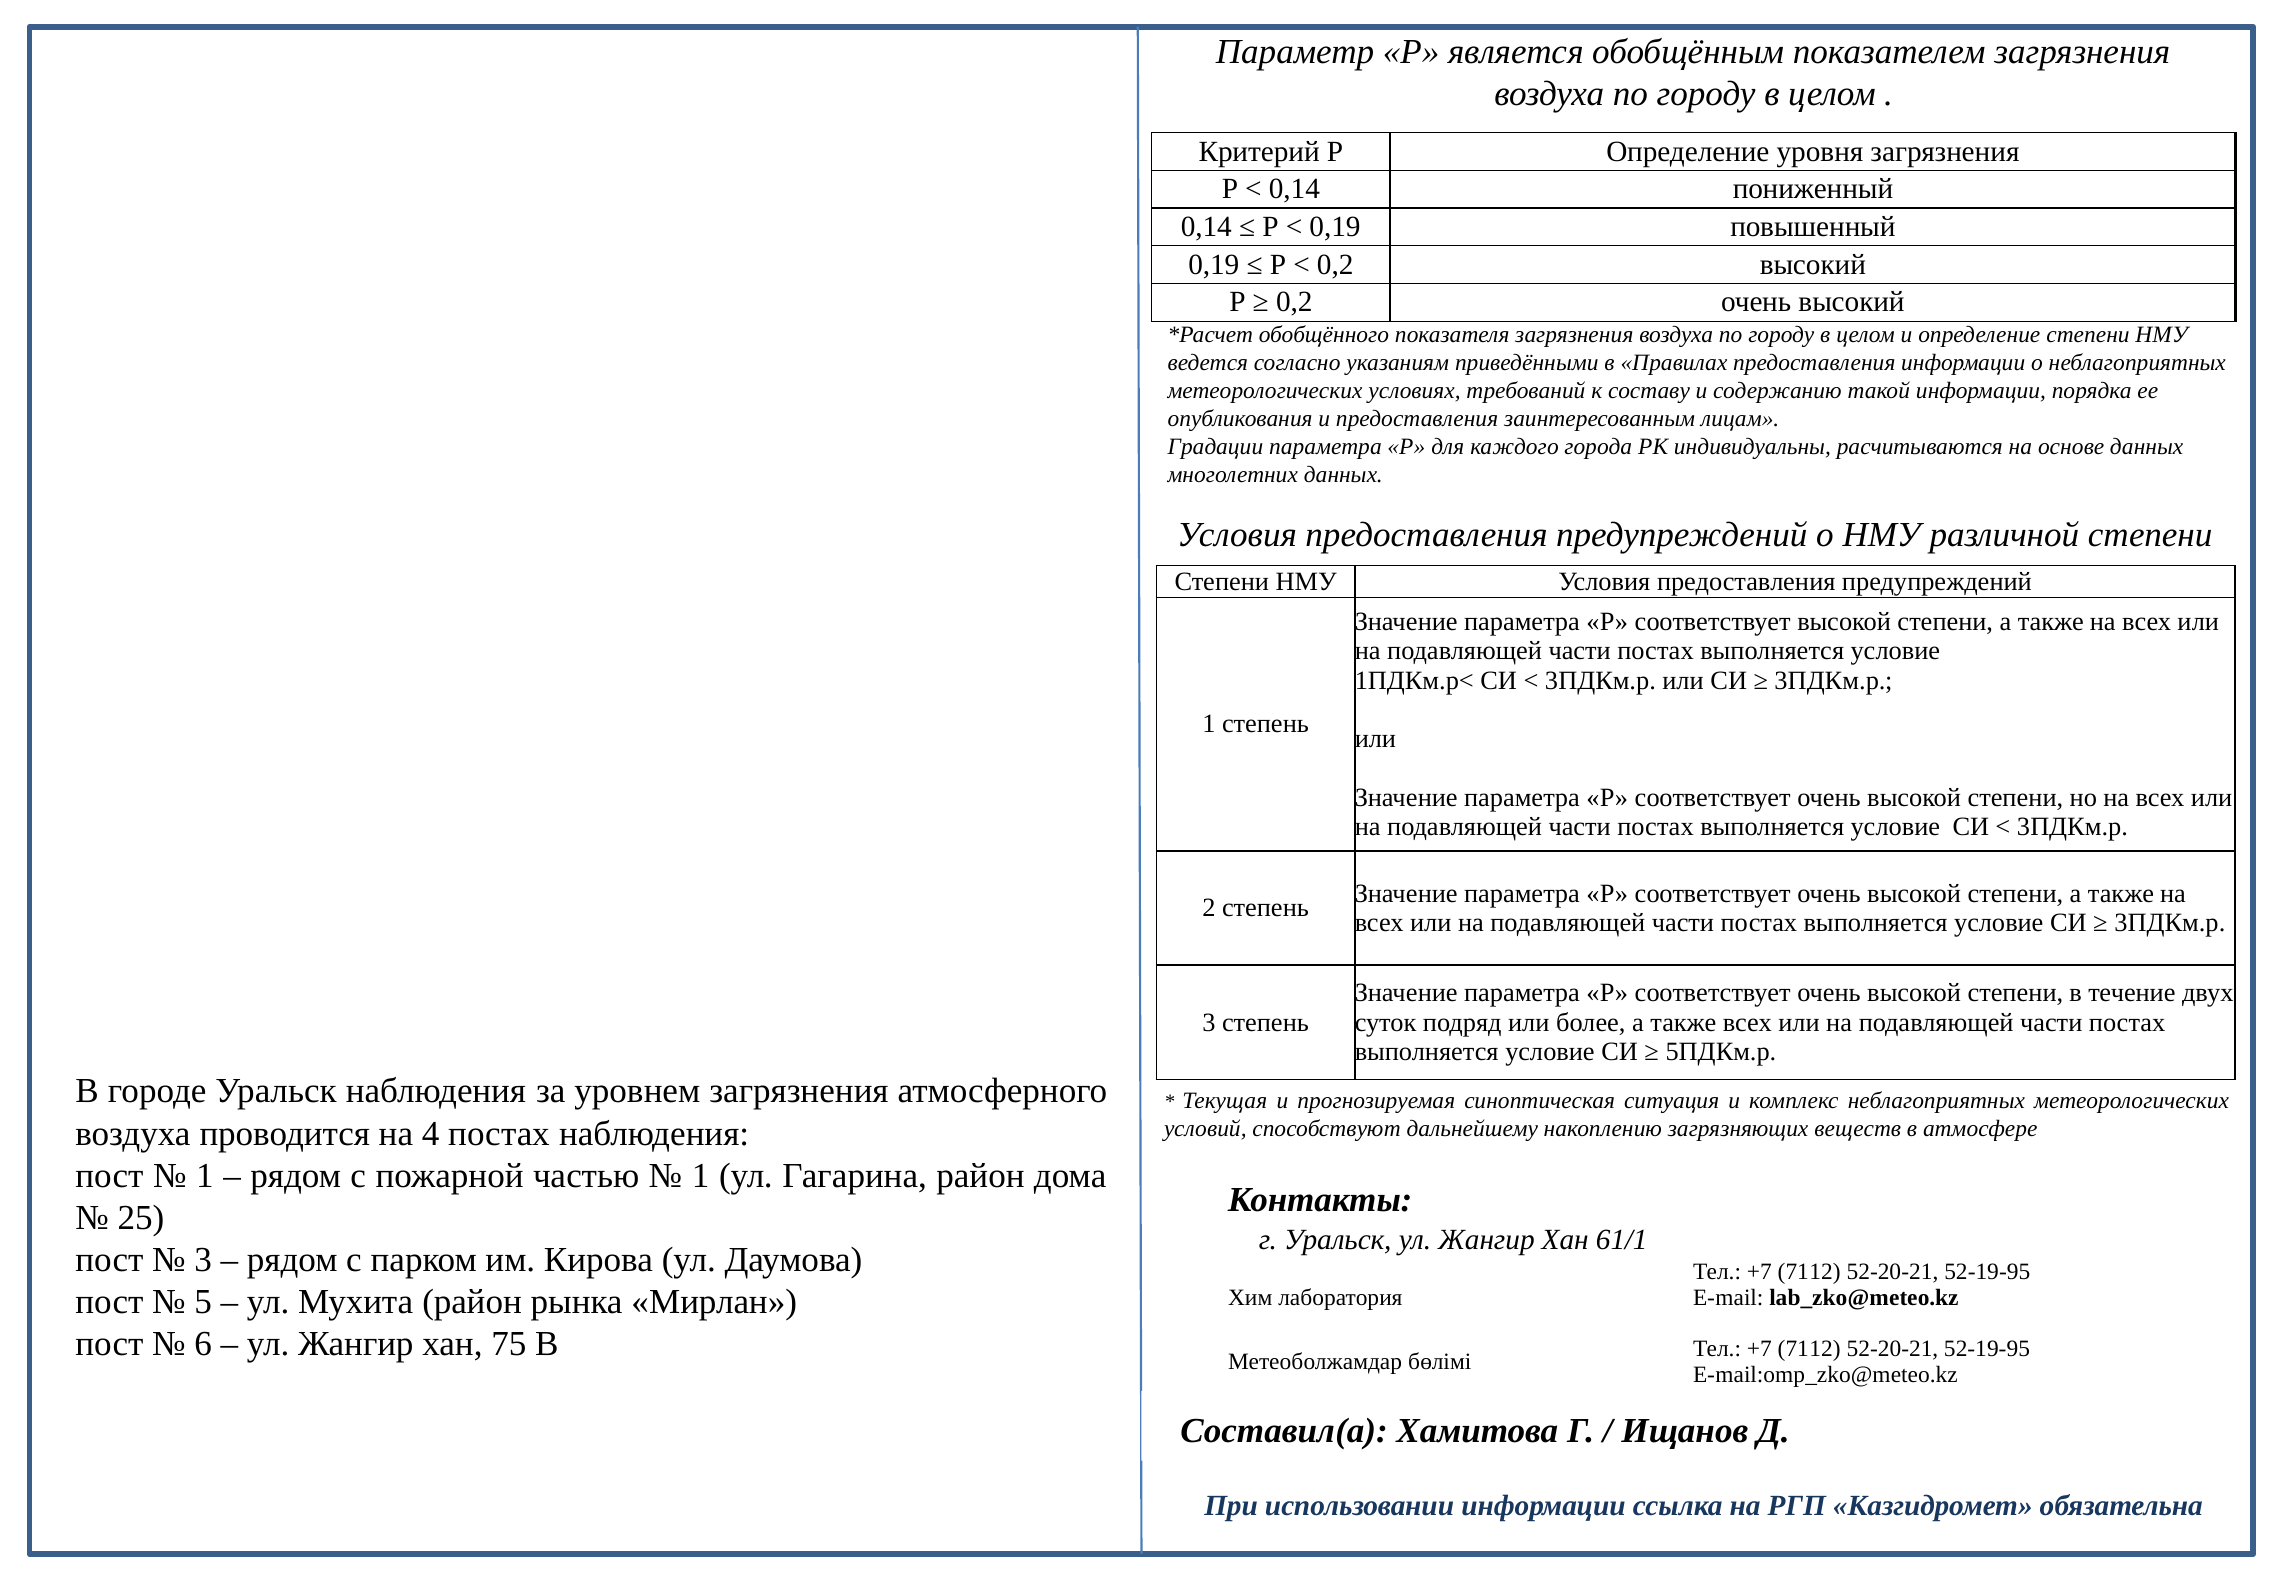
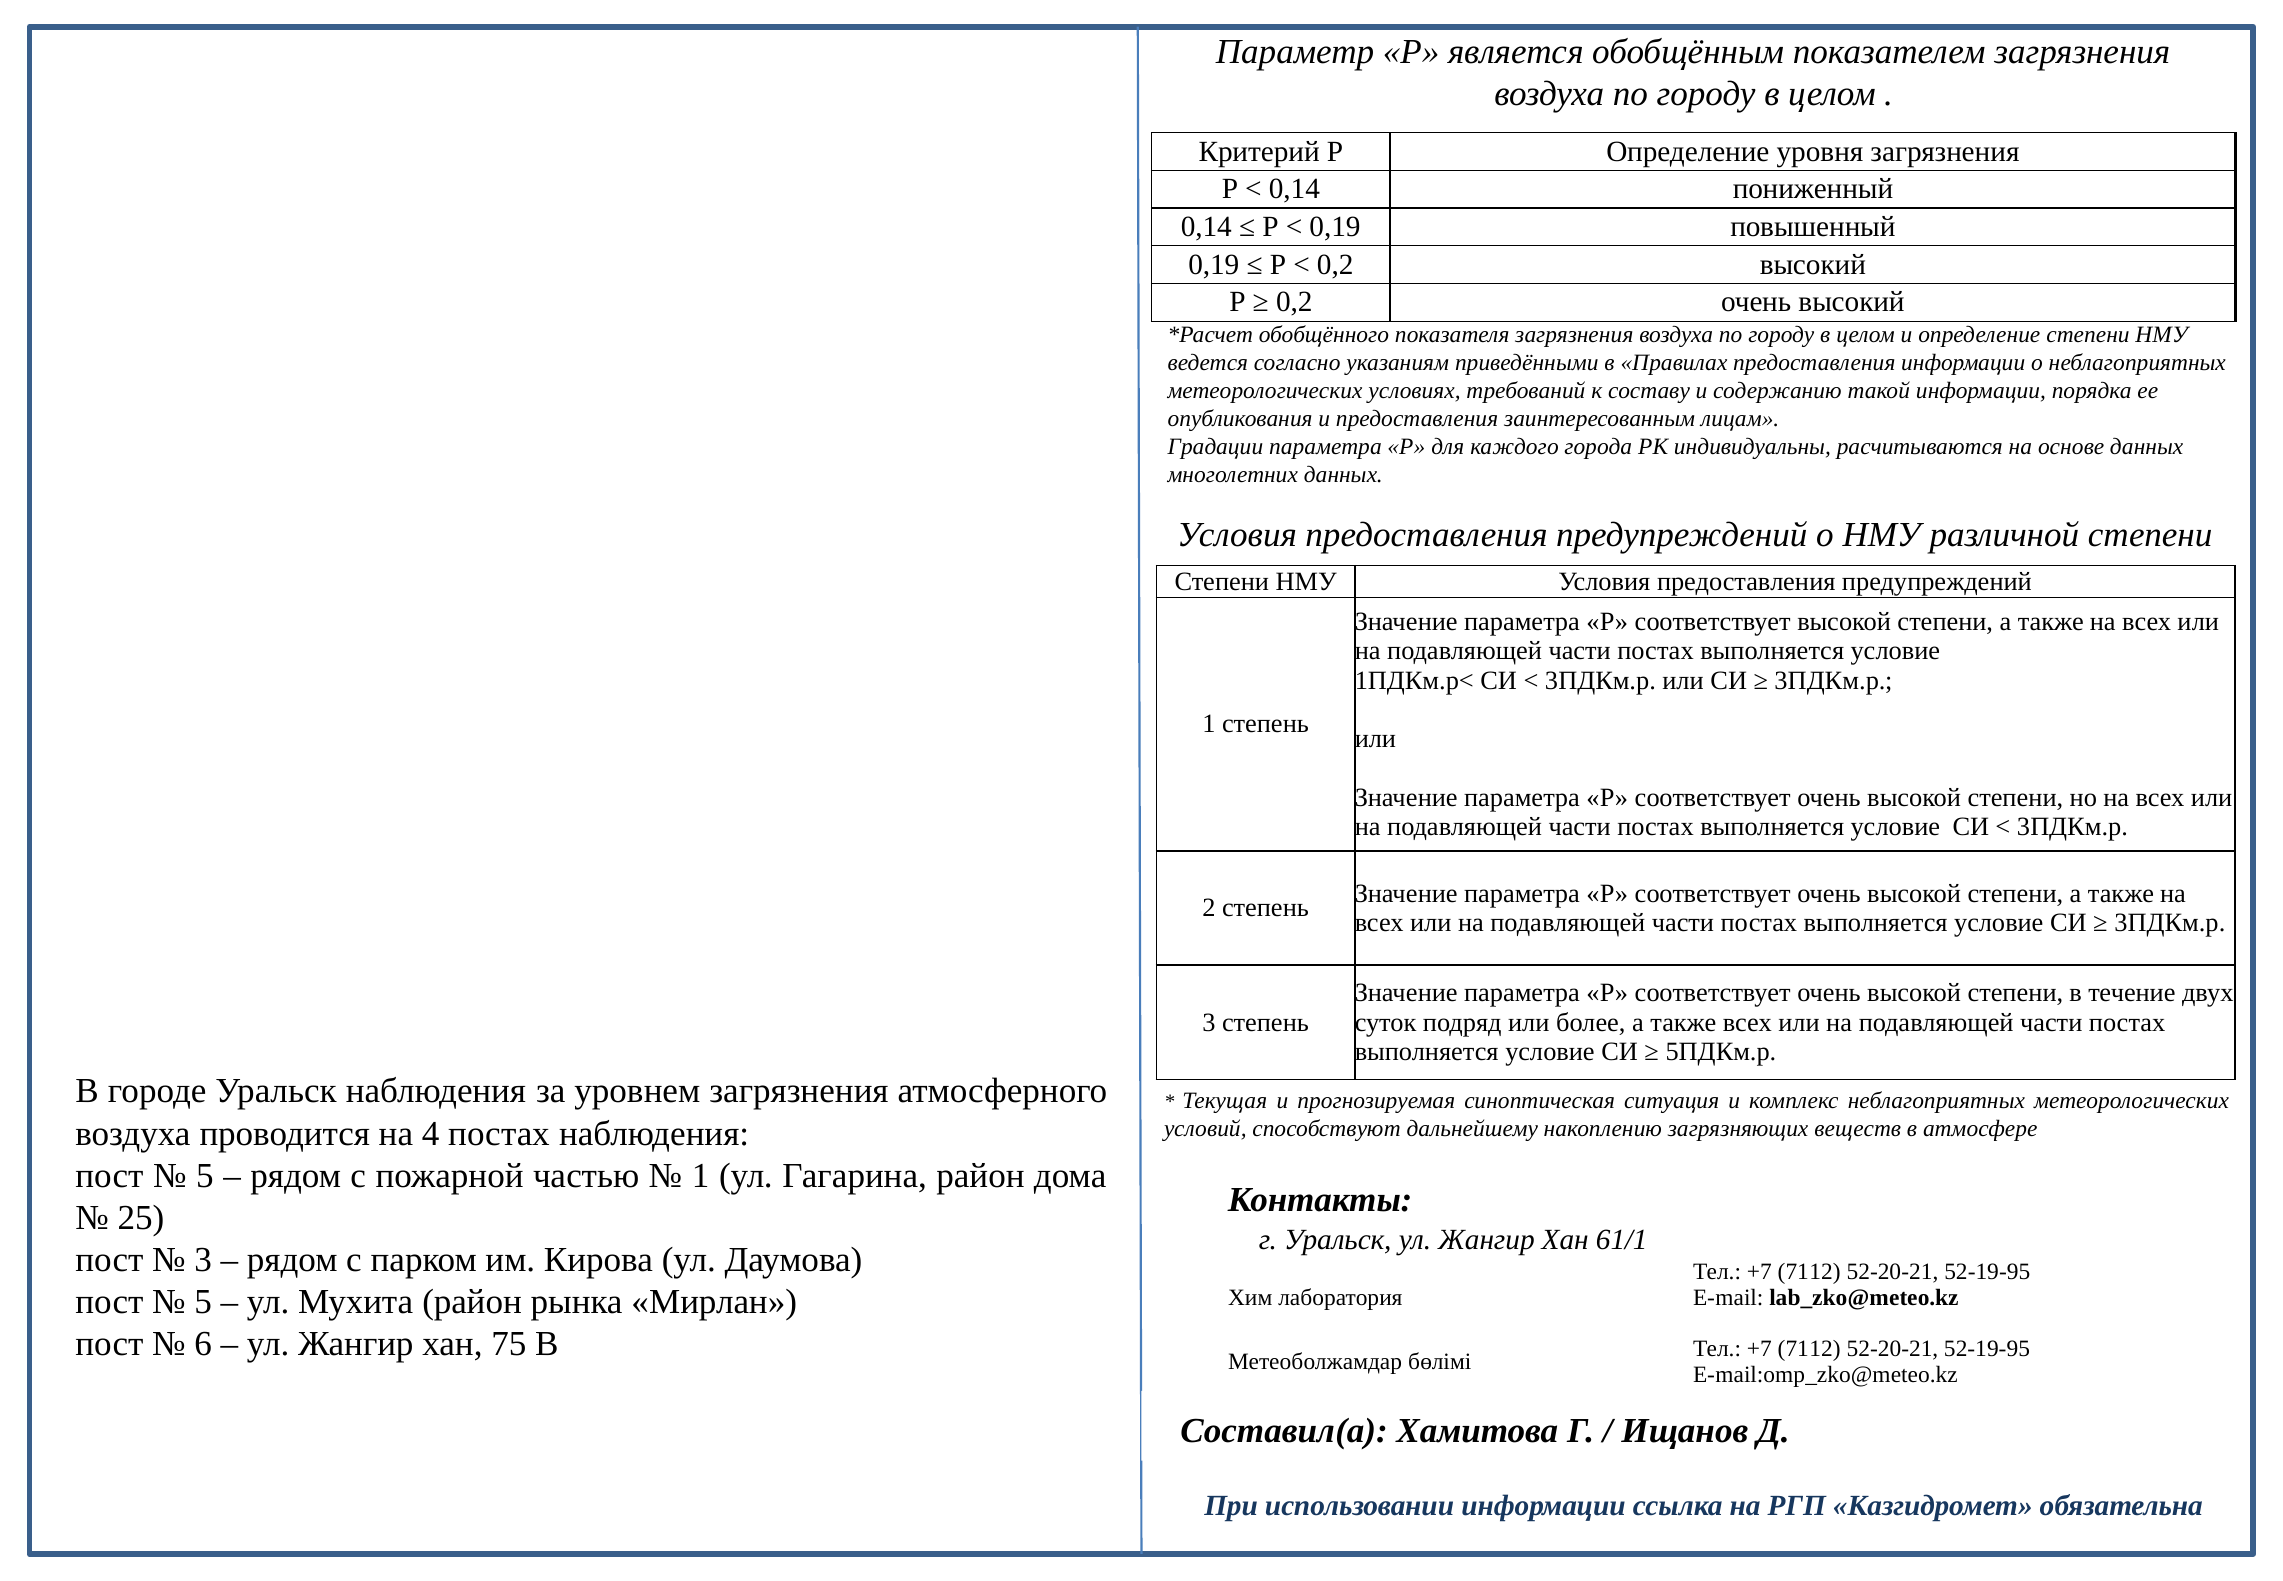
1: 1 -> 5 (205, 1175)
